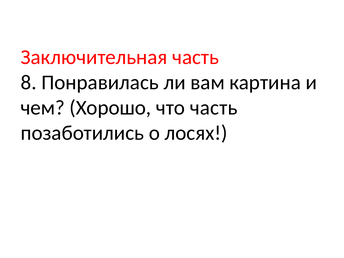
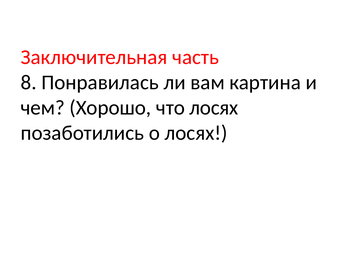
что часть: часть -> лосях (214, 108)
